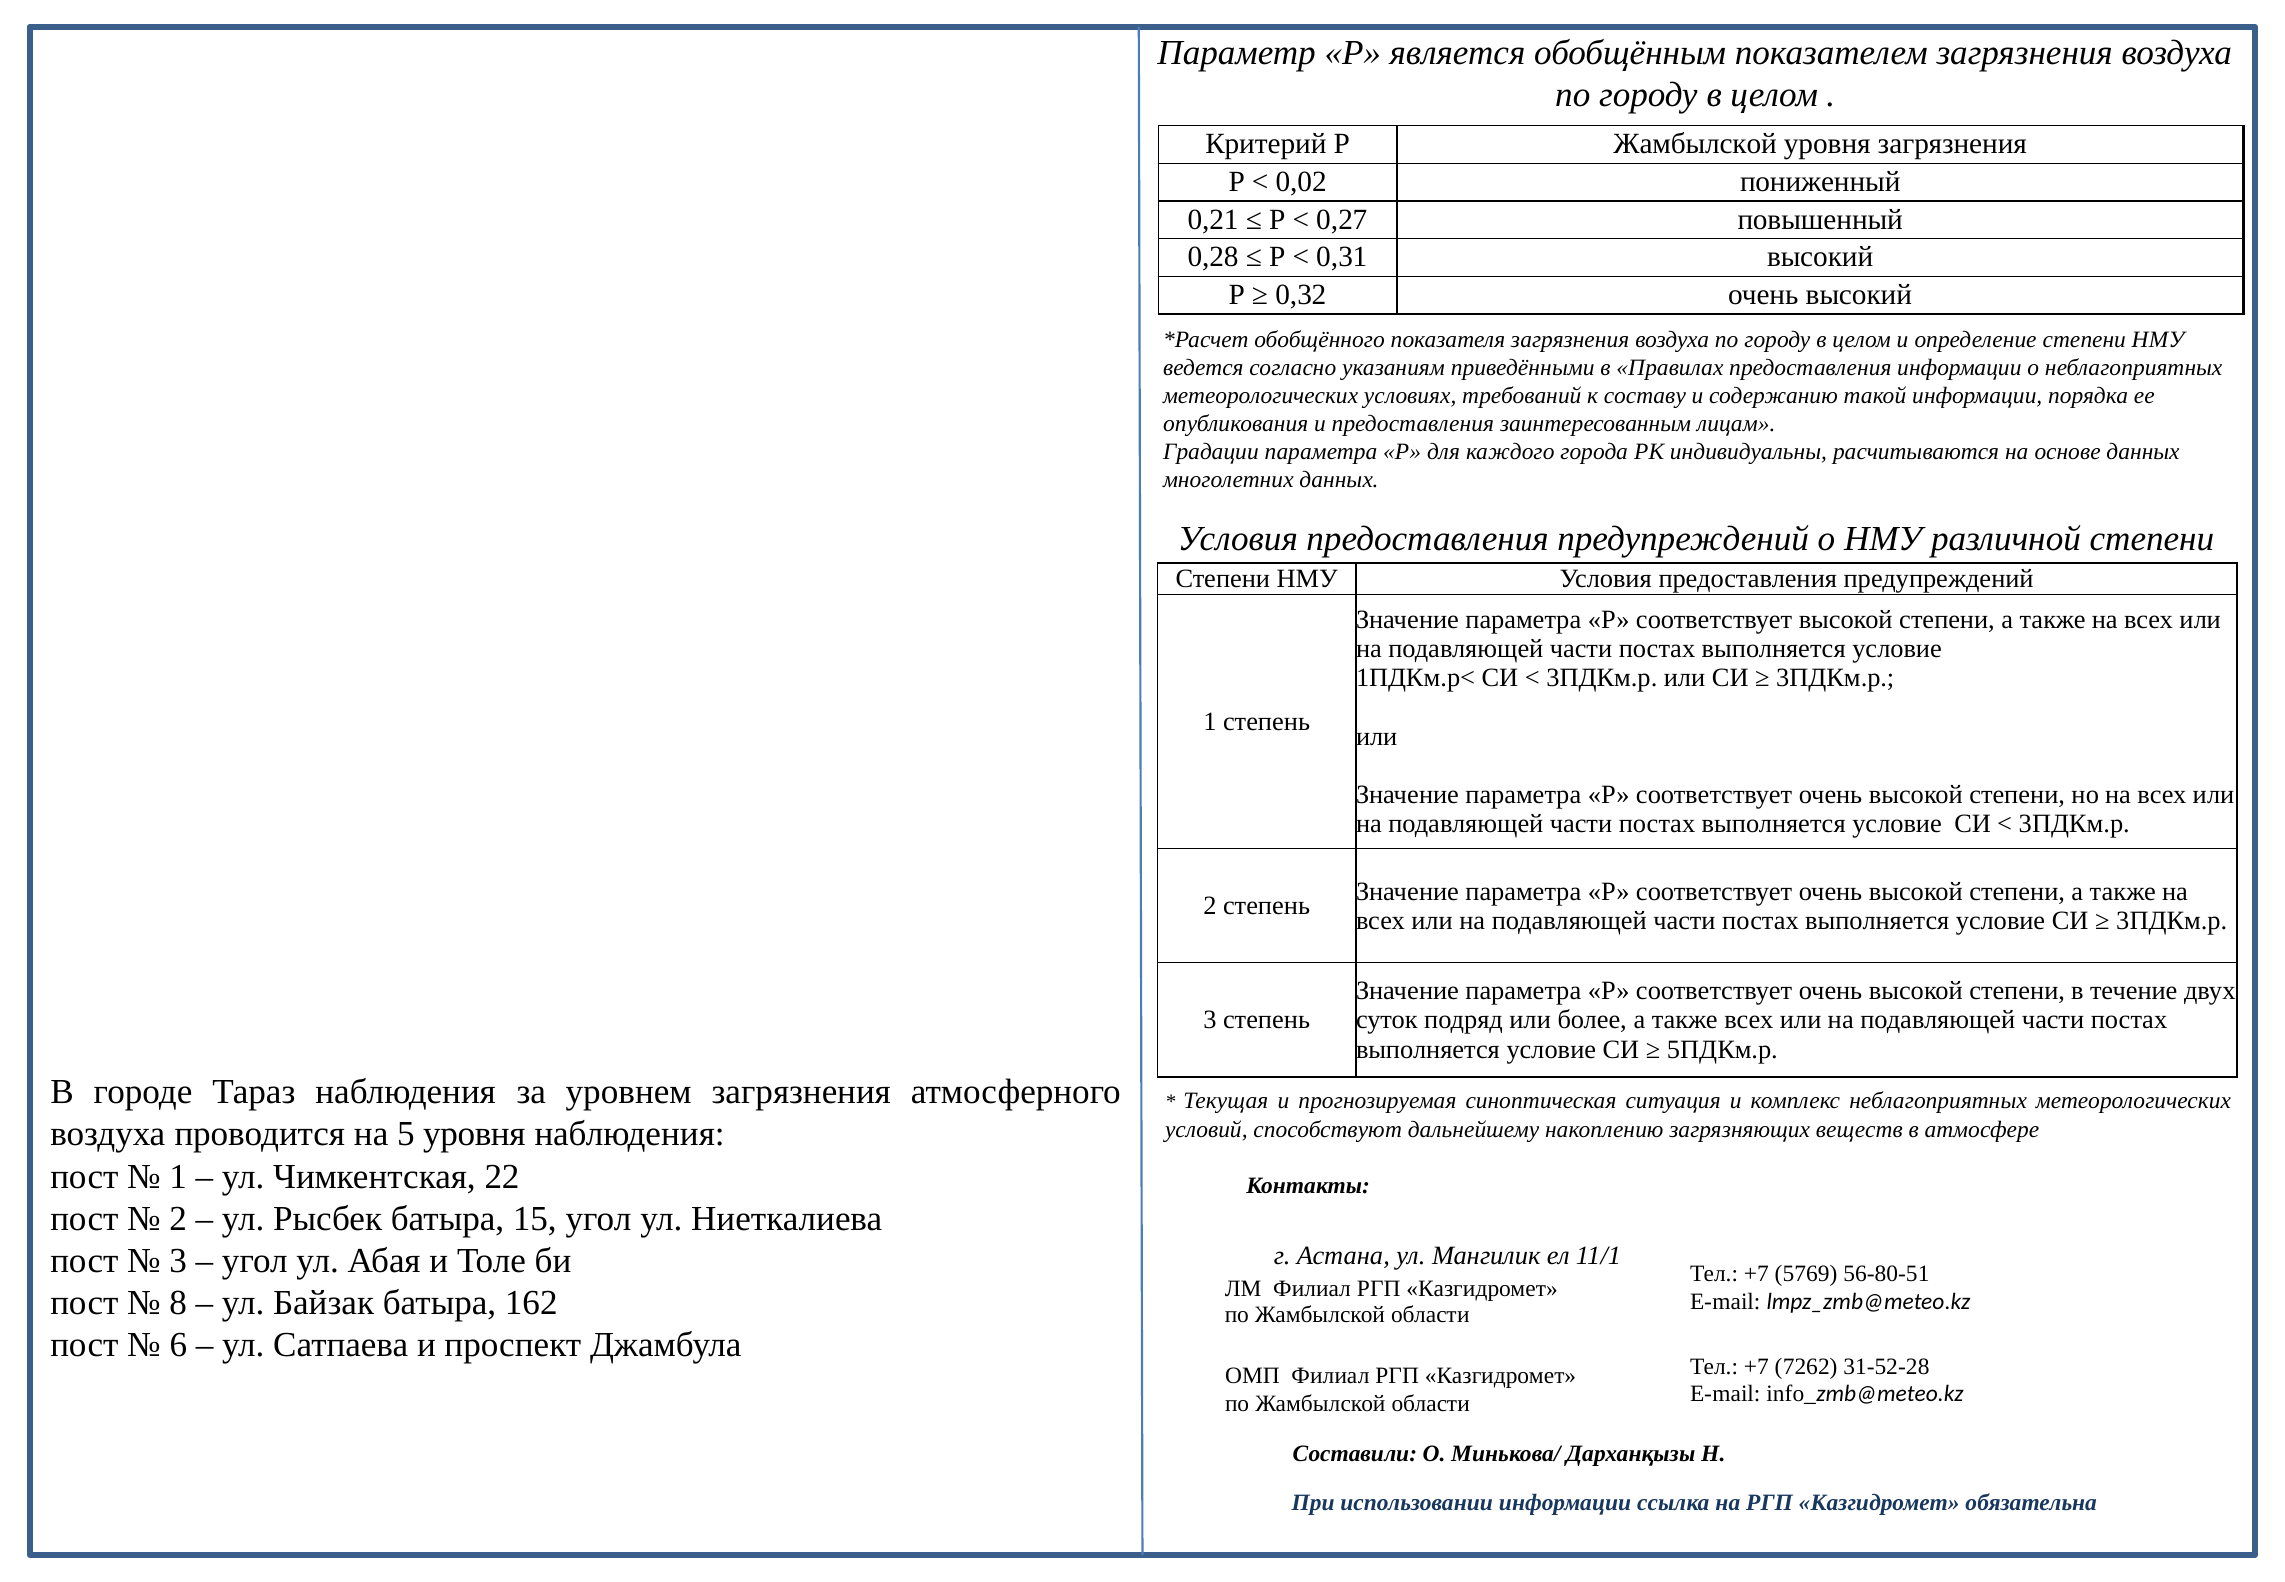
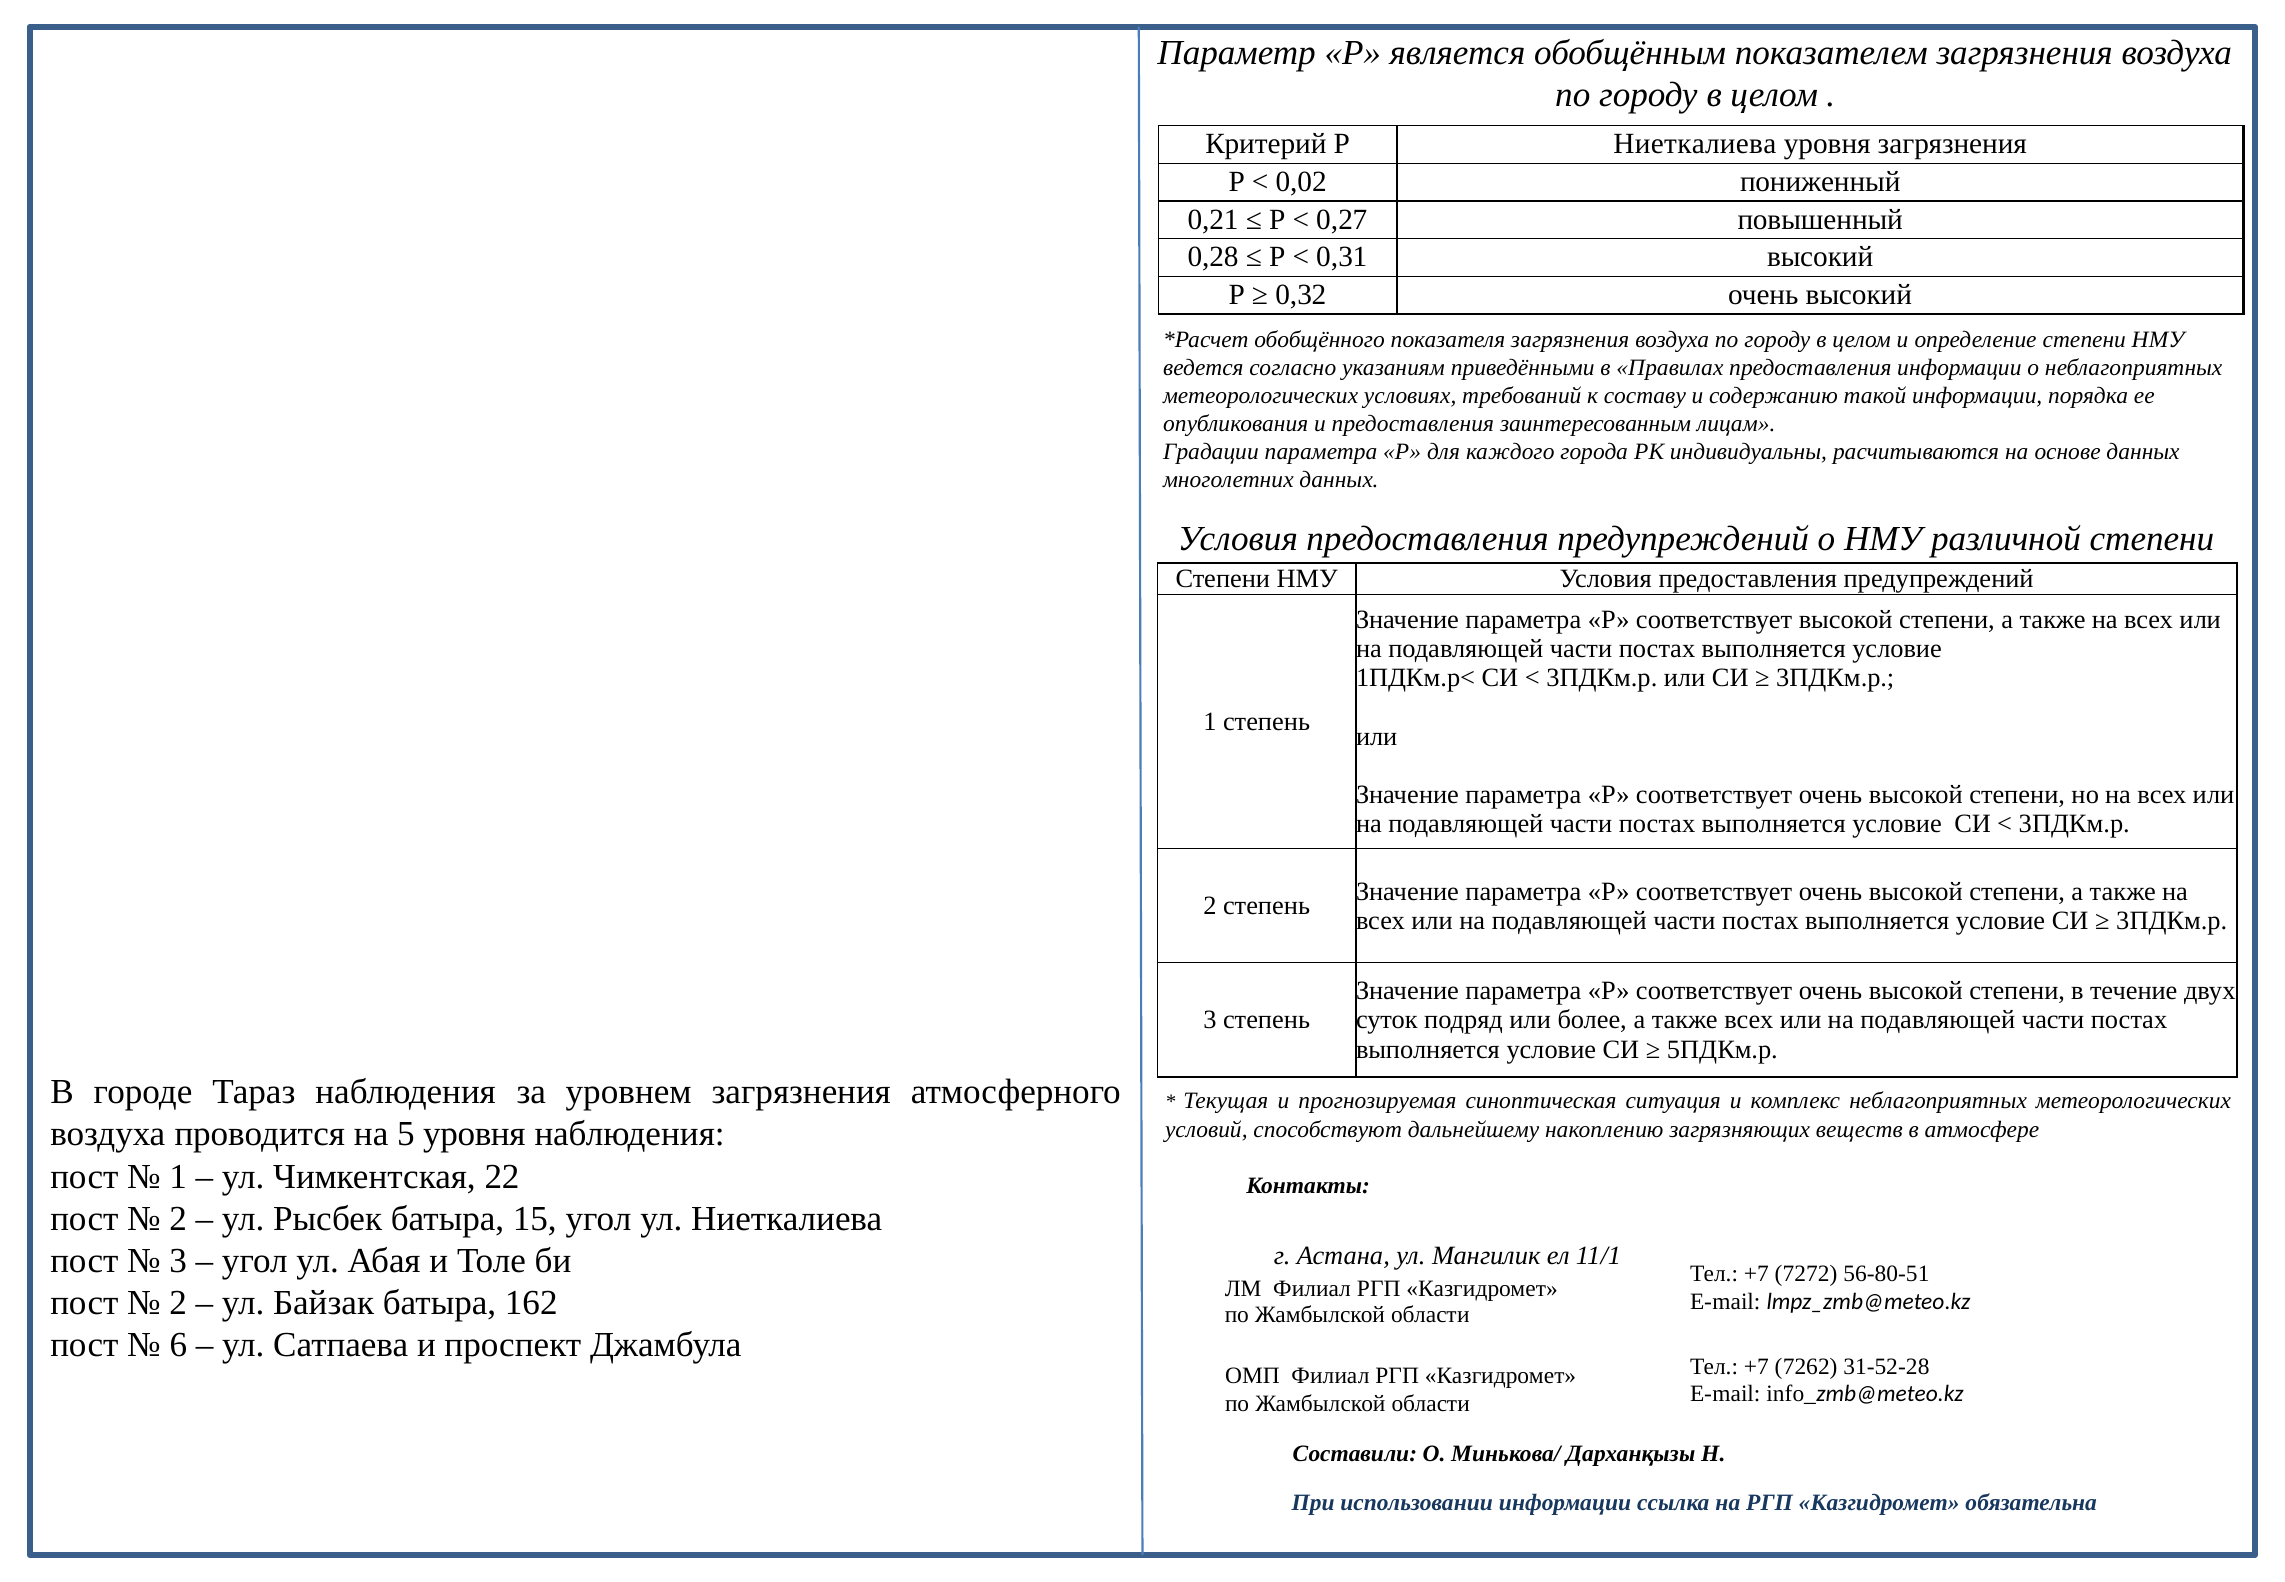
Р Жамбылской: Жамбылской -> Ниеткалиева (1695, 144)
5769: 5769 -> 7272 (1806, 1274)
8: 8 -> 2 (178, 1303)
